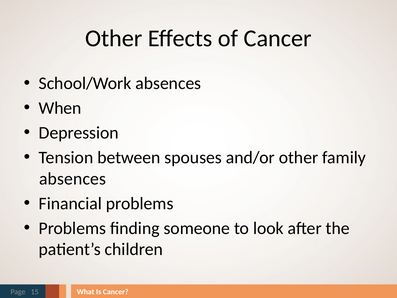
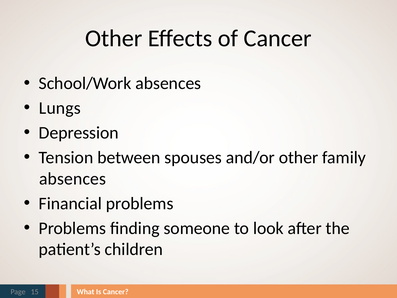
When: When -> Lungs (60, 108)
